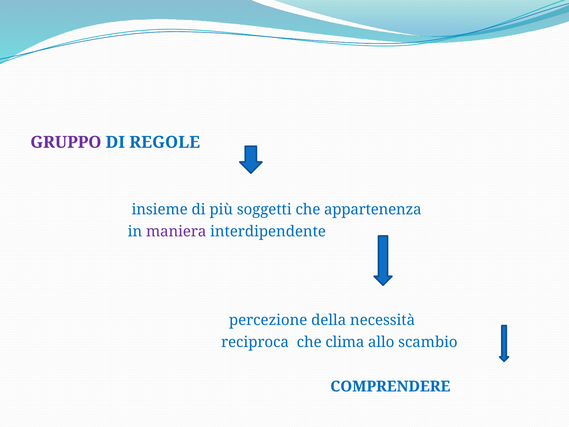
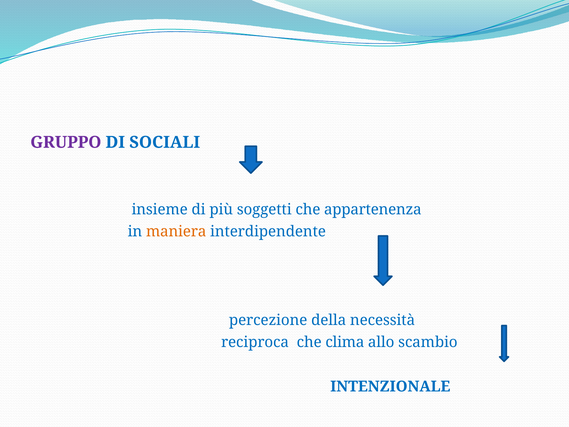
REGOLE: REGOLE -> SOCIALI (165, 142)
maniera colour: purple -> orange (176, 231)
COMPRENDERE: COMPRENDERE -> INTENZIONALE (390, 386)
